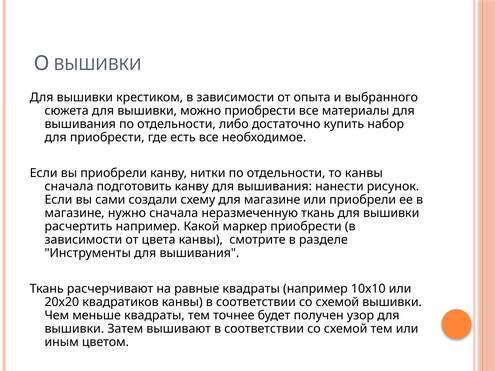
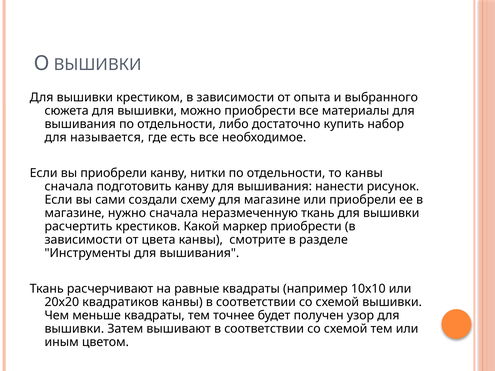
для приобрести: приобрести -> называется (107, 137)
расчертить например: например -> крестиков (148, 227)
